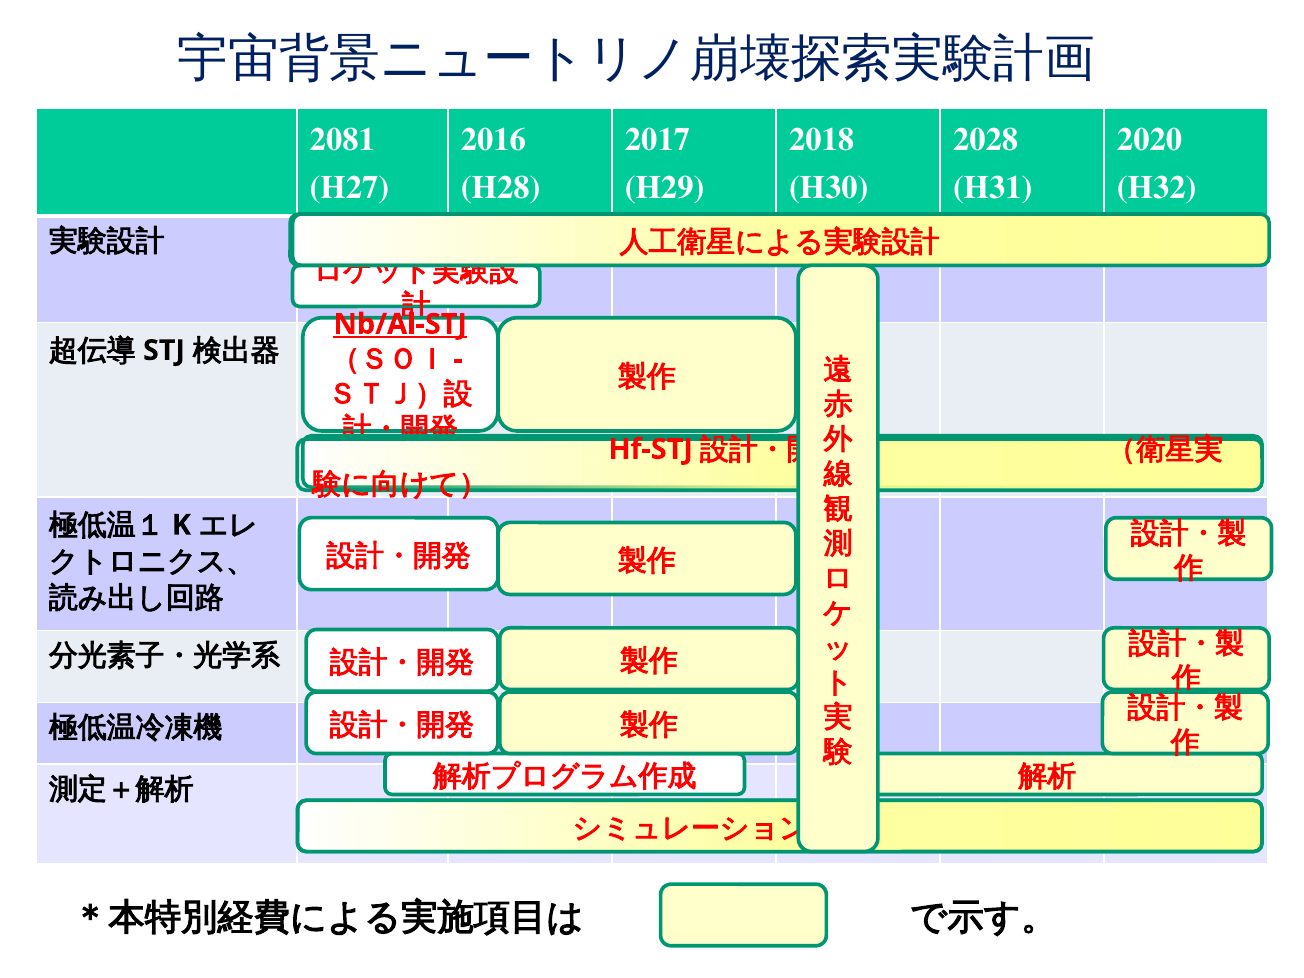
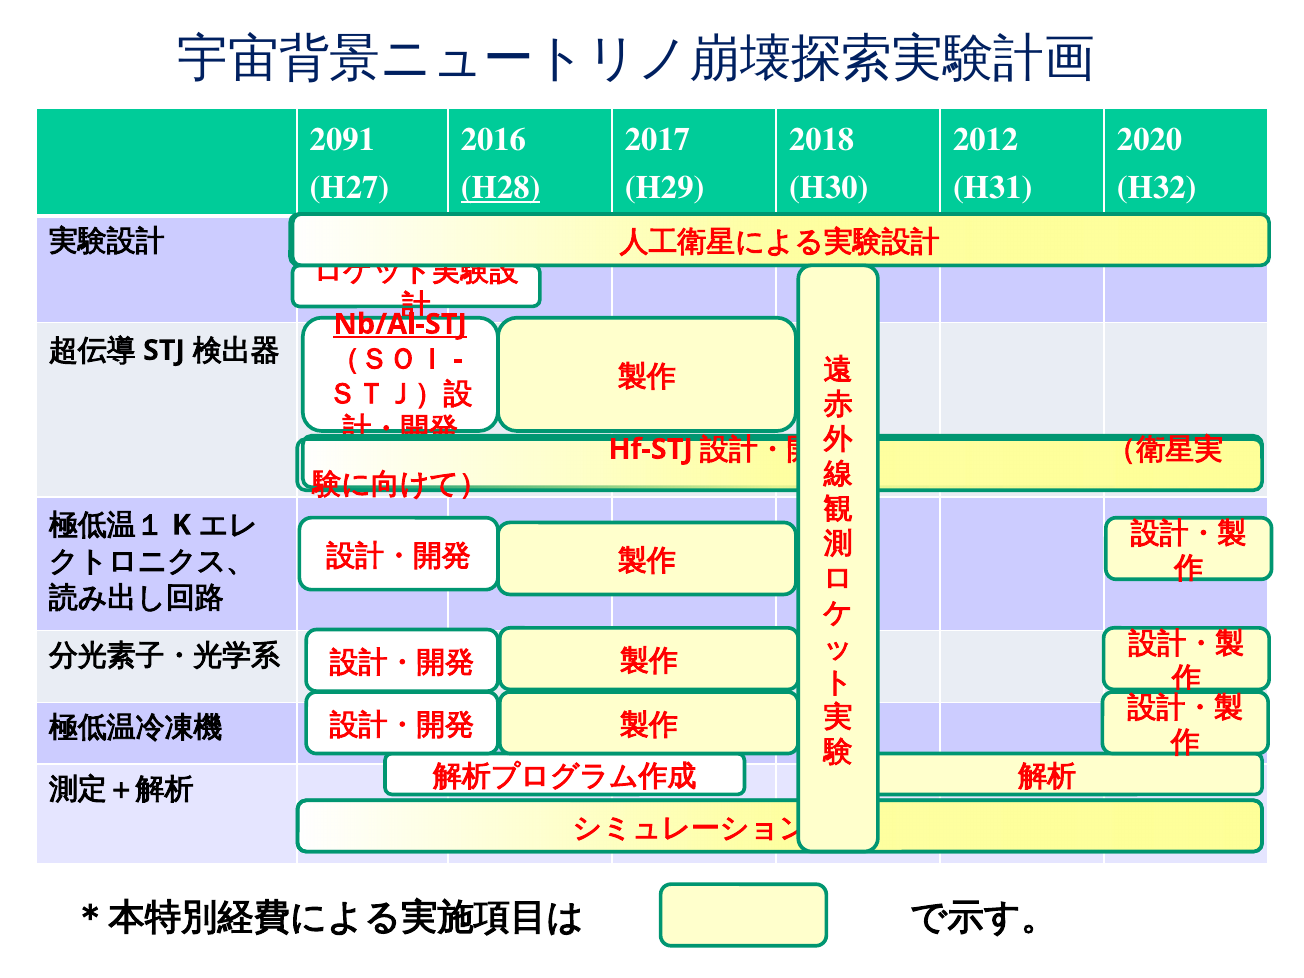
2081: 2081 -> 2091 (342, 140)
2028: 2028 -> 2012 (986, 140)
H28 underline: none -> present (501, 188)
